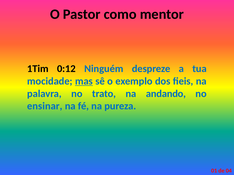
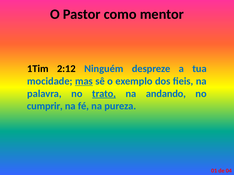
0:12: 0:12 -> 2:12 (66, 69)
trato underline: none -> present (104, 94)
ensinar: ensinar -> cumprir (45, 106)
